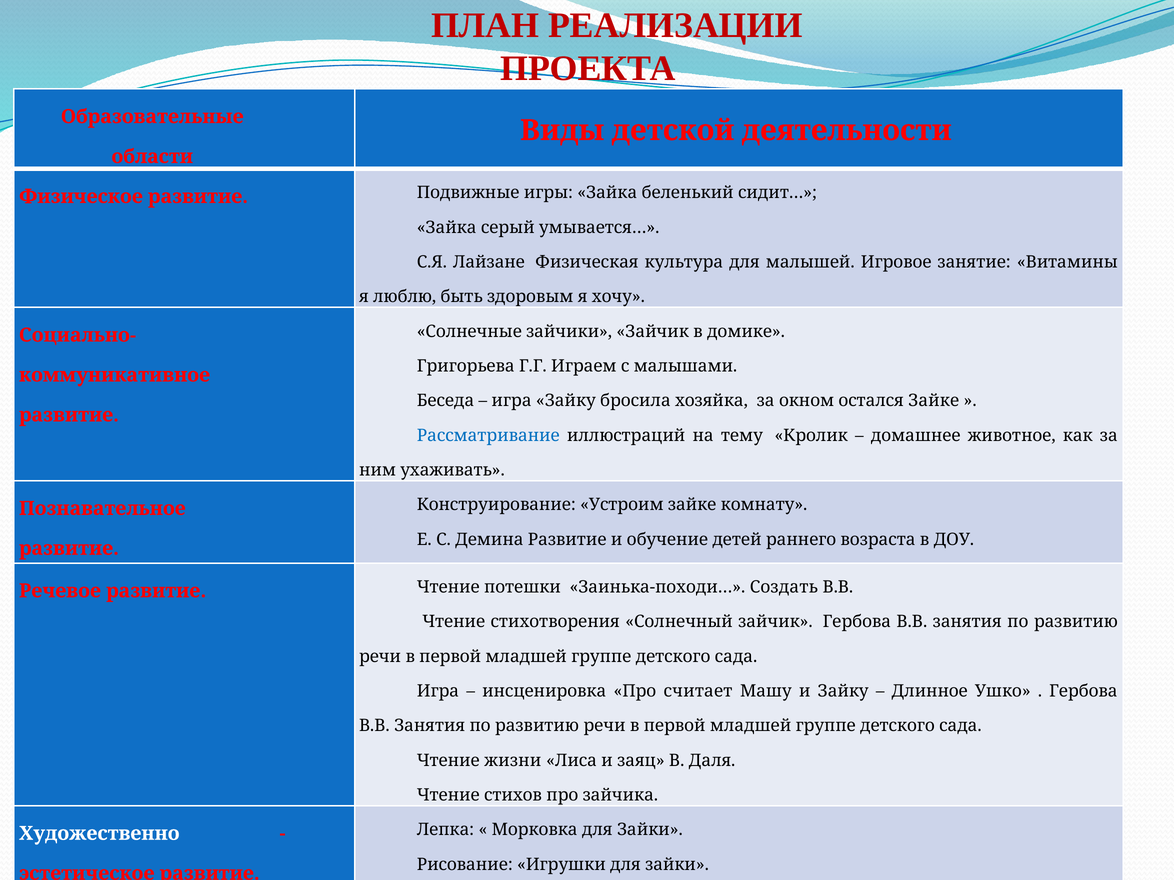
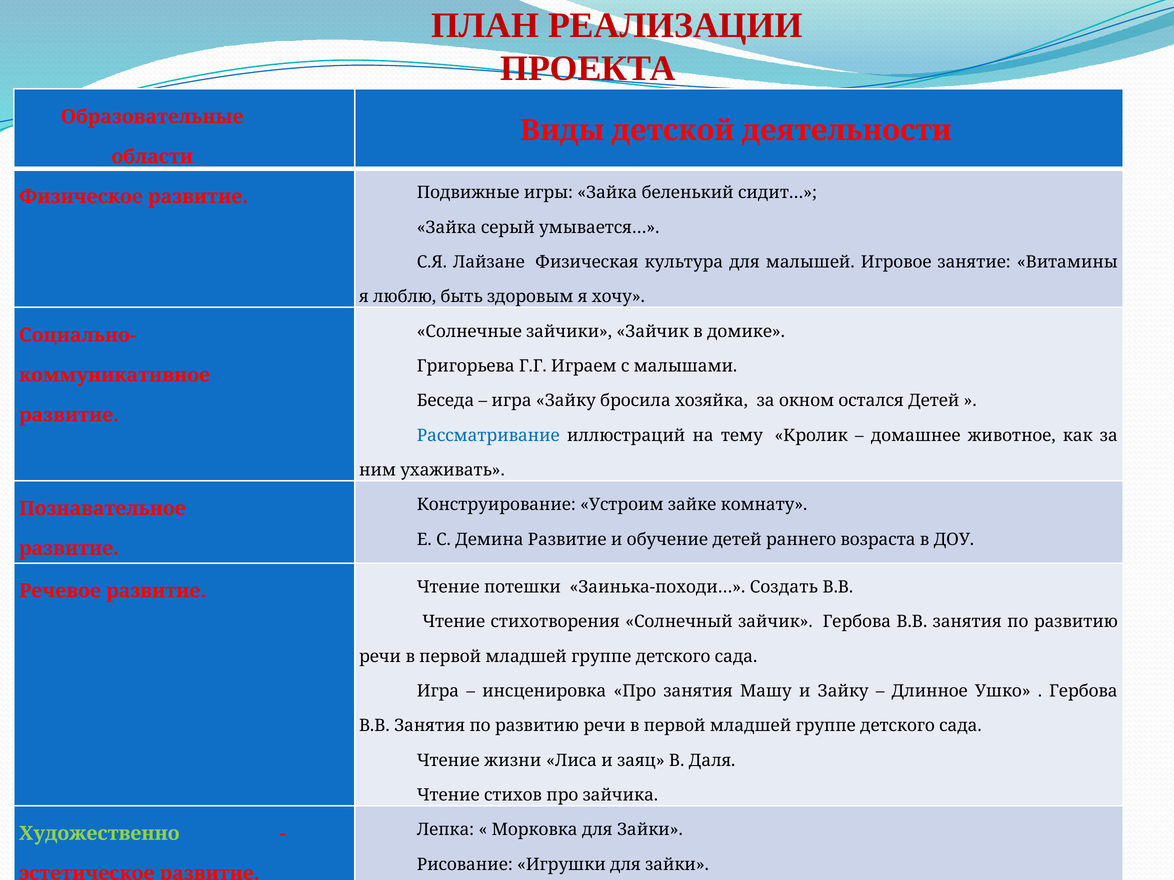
остался Зайке: Зайке -> Детей (934, 401)
Про считает: считает -> занятия (698, 692)
Художественно colour: white -> light green (99, 834)
